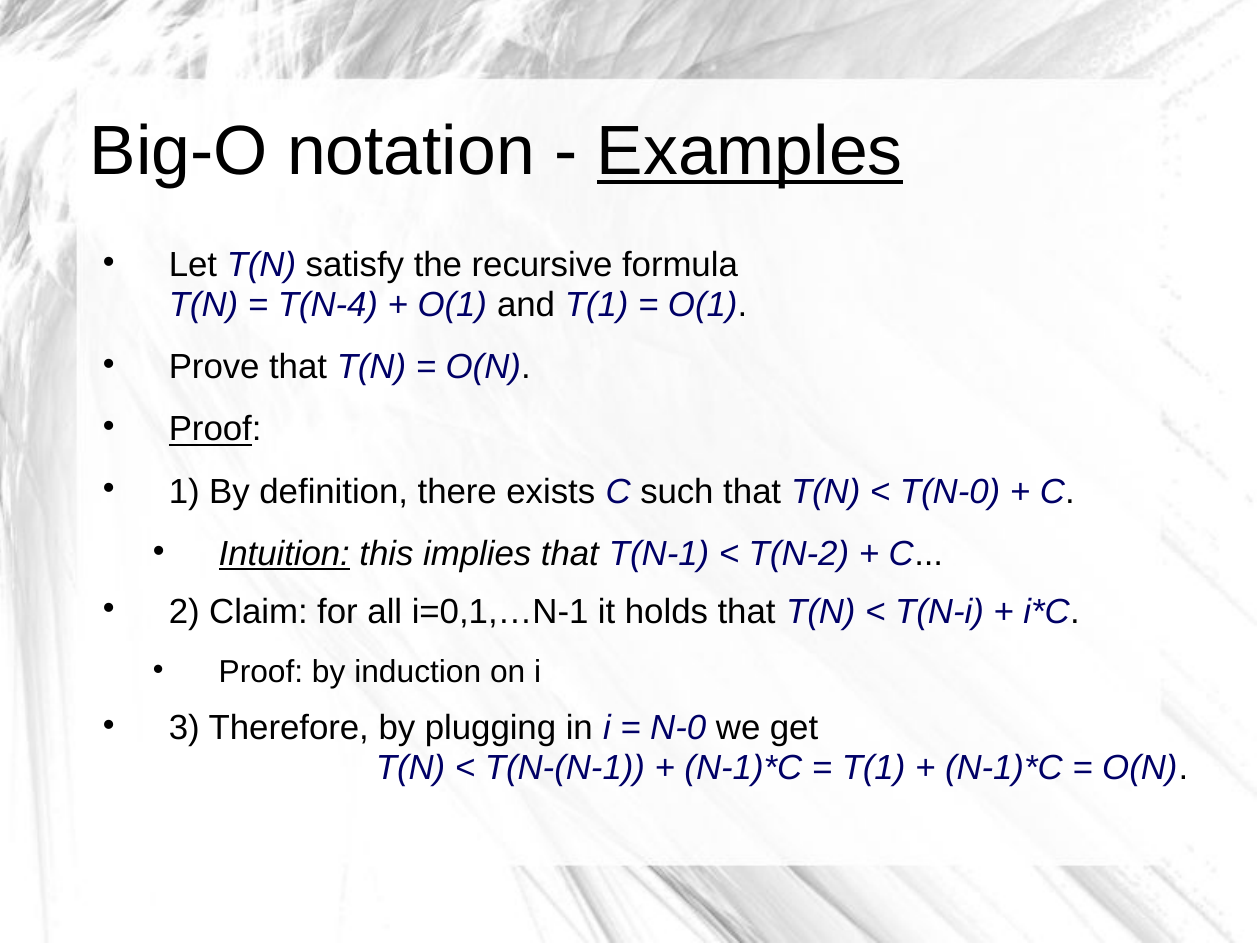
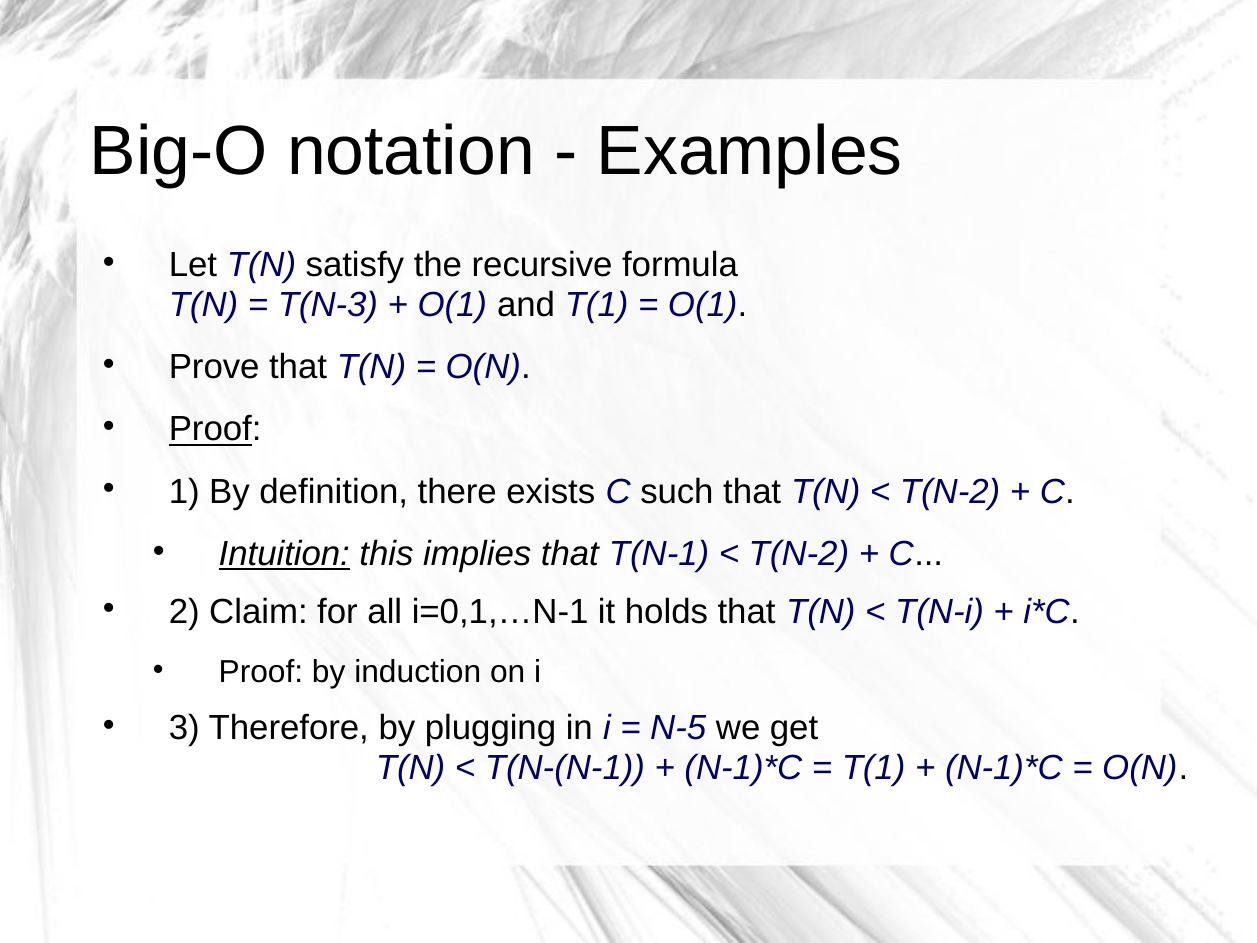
Examples underline: present -> none (750, 152)
T(N-4: T(N-4 -> T(N-3 (328, 305)
T(N-0: T(N-0 -> T(N-2 (950, 492)
N-0: N-0 -> N-5 (678, 728)
